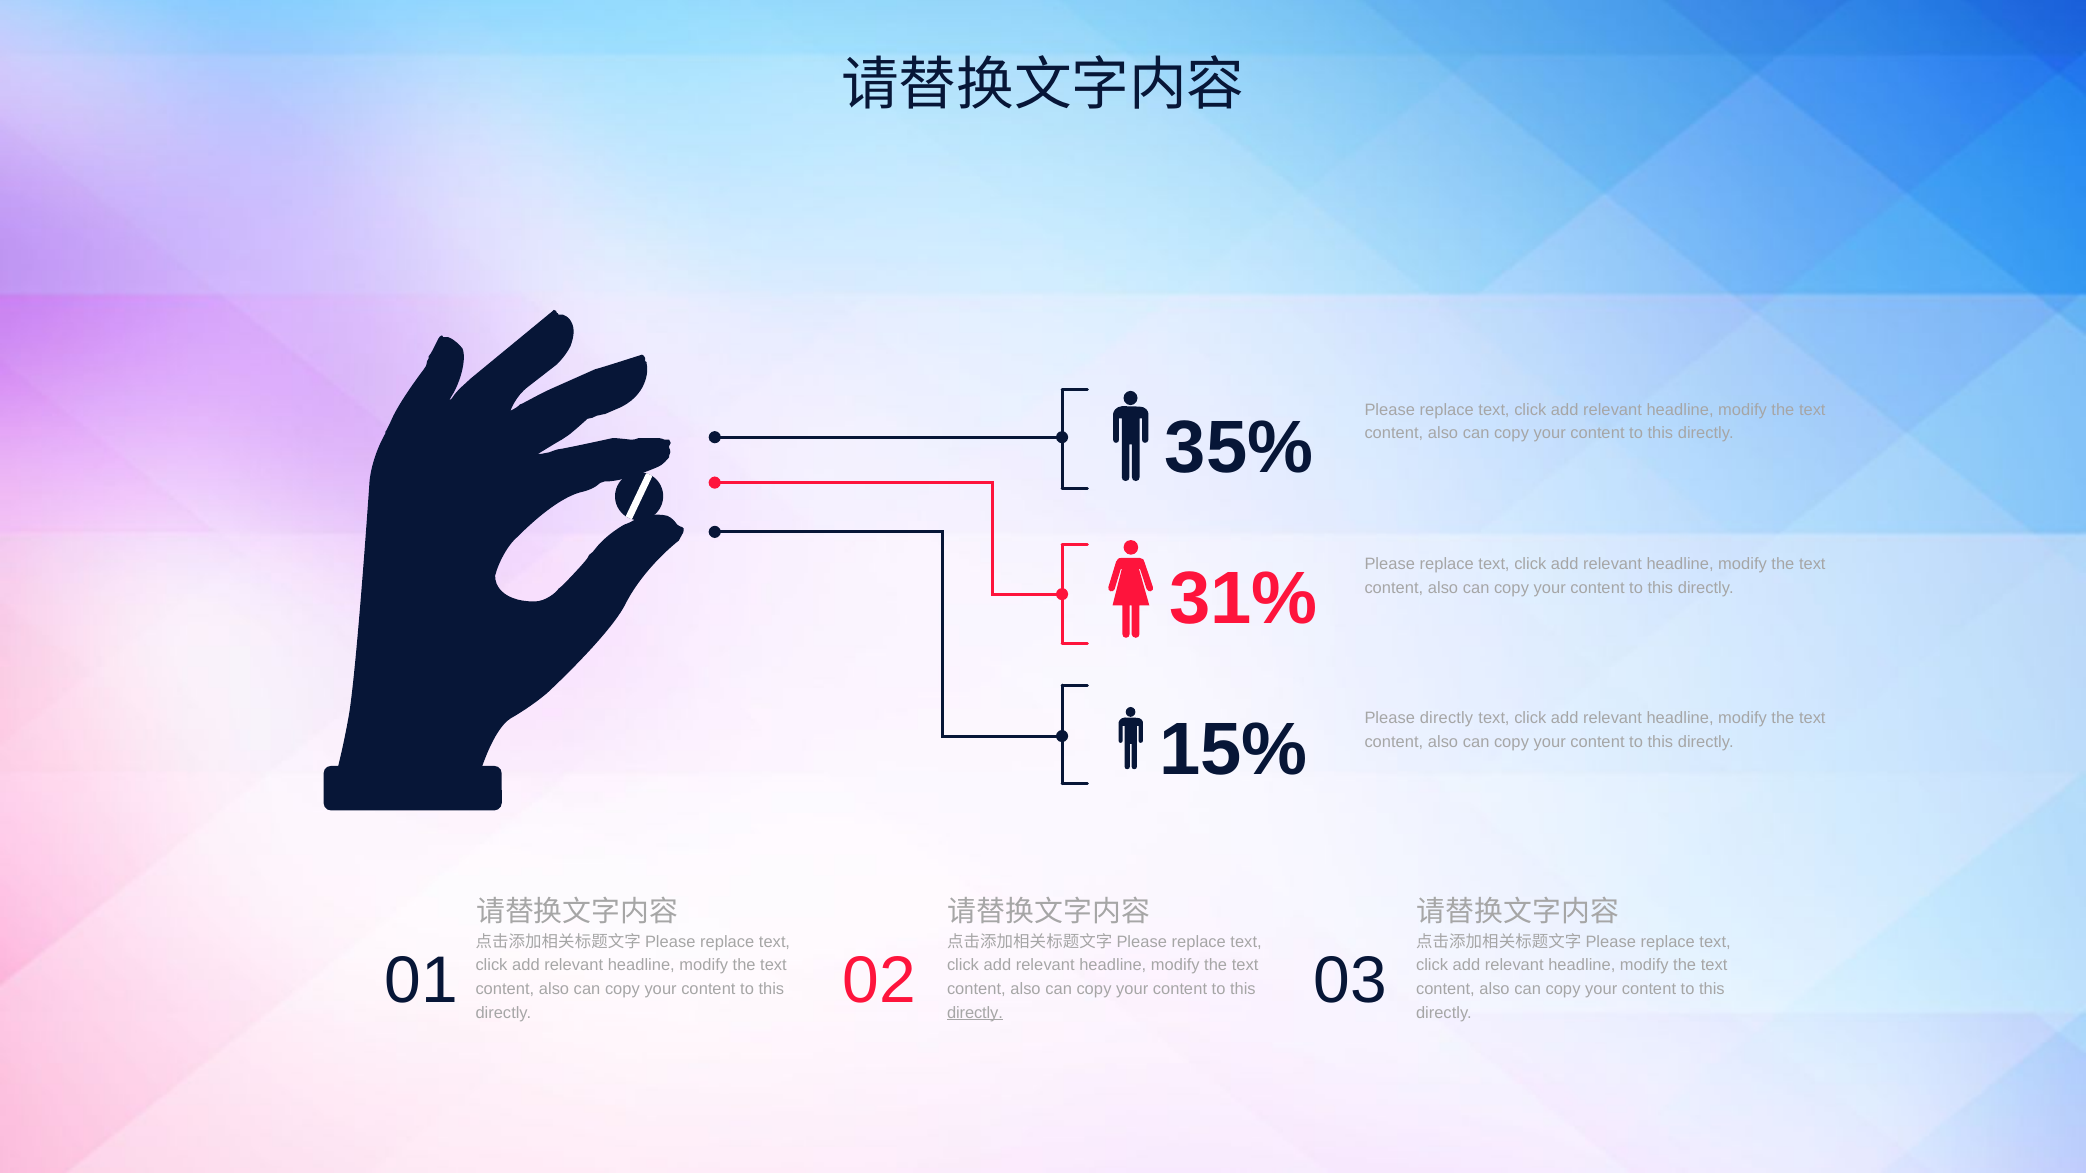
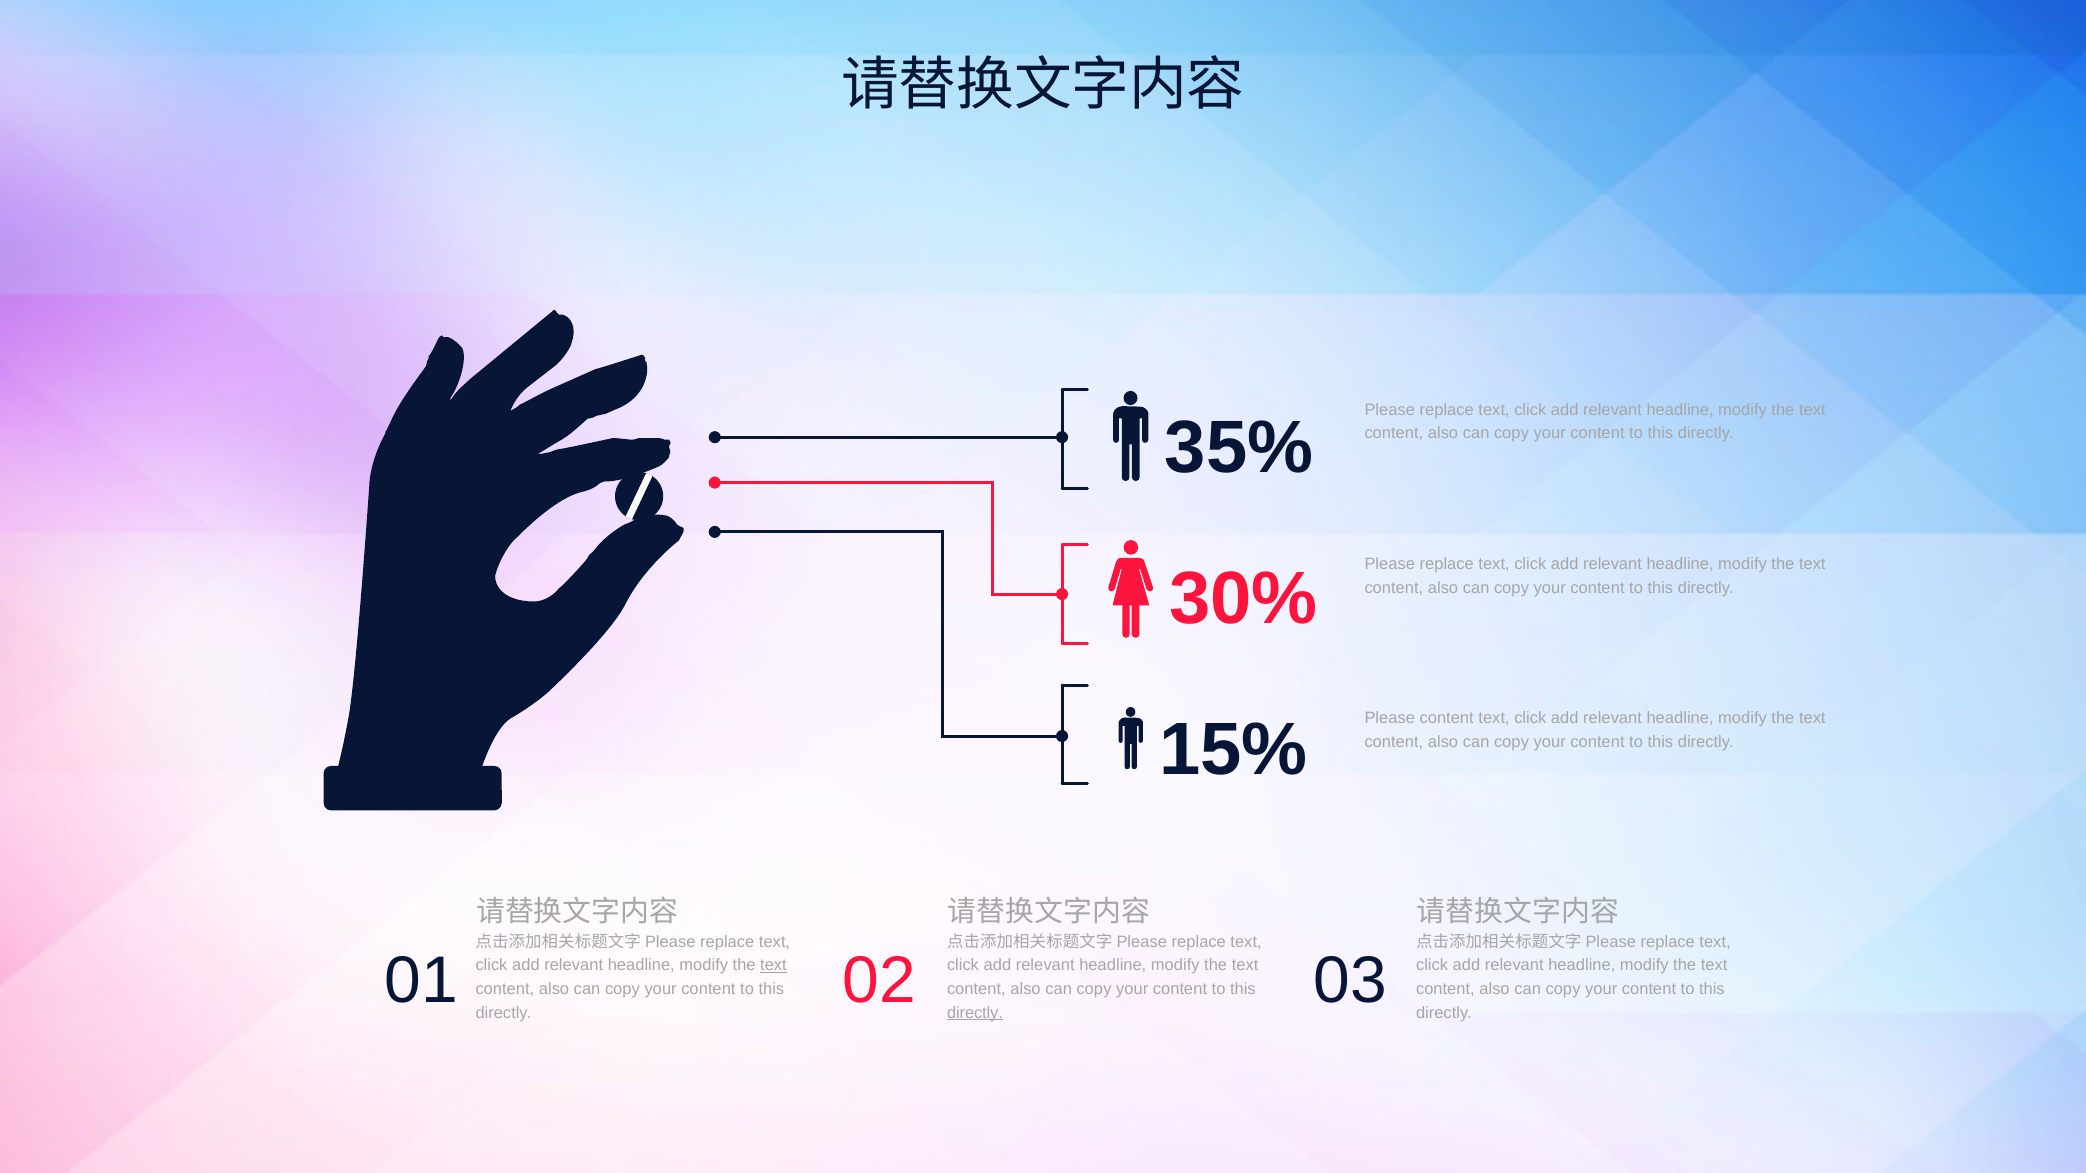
31%: 31% -> 30% (1243, 599)
Please directly: directly -> content (1447, 718)
text underline: none -> present (774, 966)
